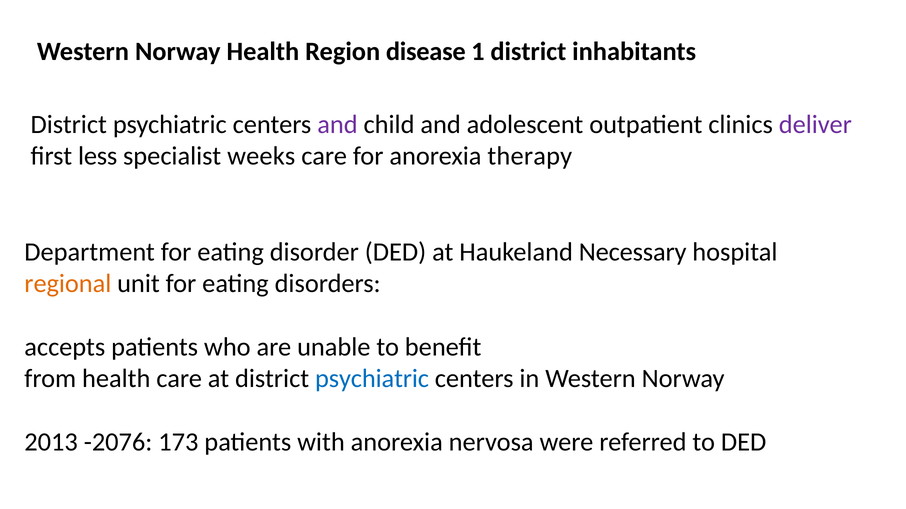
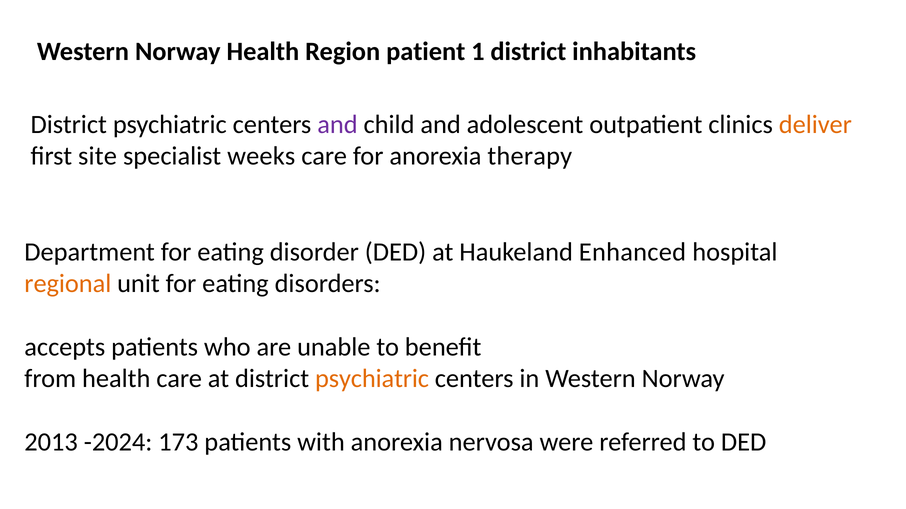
disease: disease -> patient (426, 52)
deliver colour: purple -> orange (815, 125)
less: less -> site (97, 156)
Necessary: Necessary -> Enhanced (632, 252)
psychiatric colour: blue -> orange (372, 379)
-2076: -2076 -> -2024 (118, 443)
